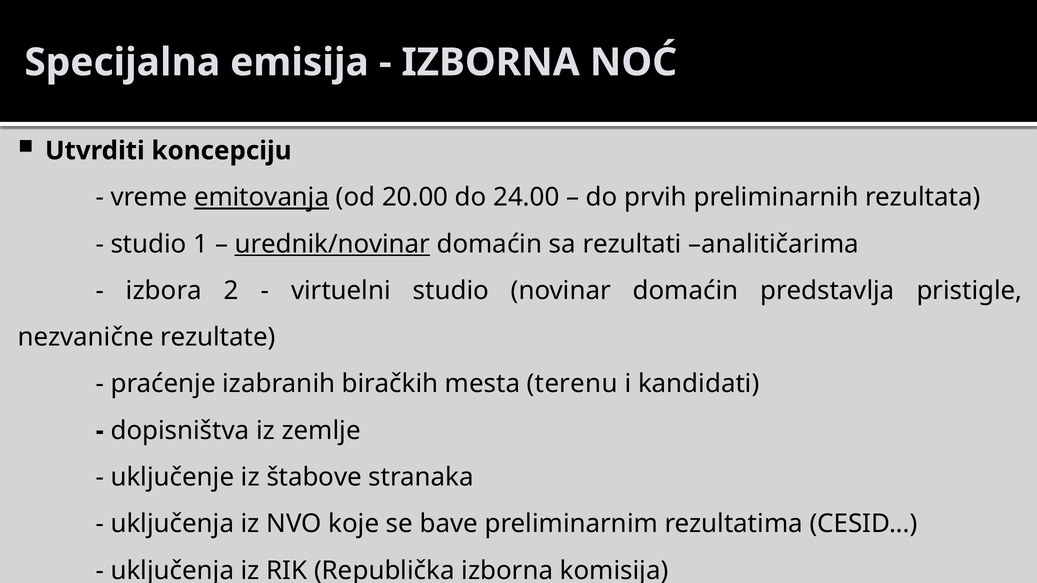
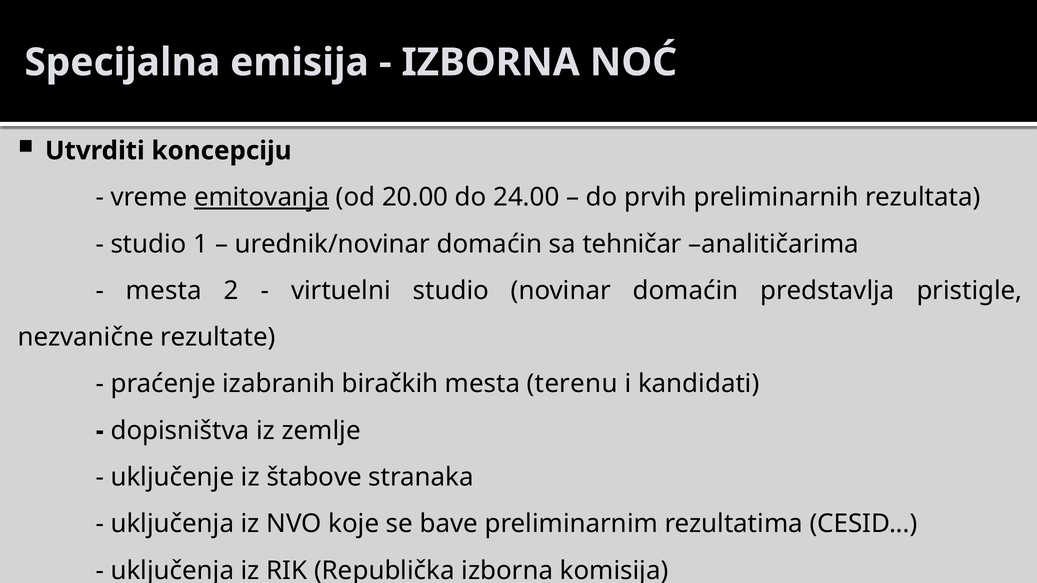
urednik/novinar underline: present -> none (332, 244)
rezultati: rezultati -> tehničar (632, 244)
izbora: izbora -> mesta (164, 291)
